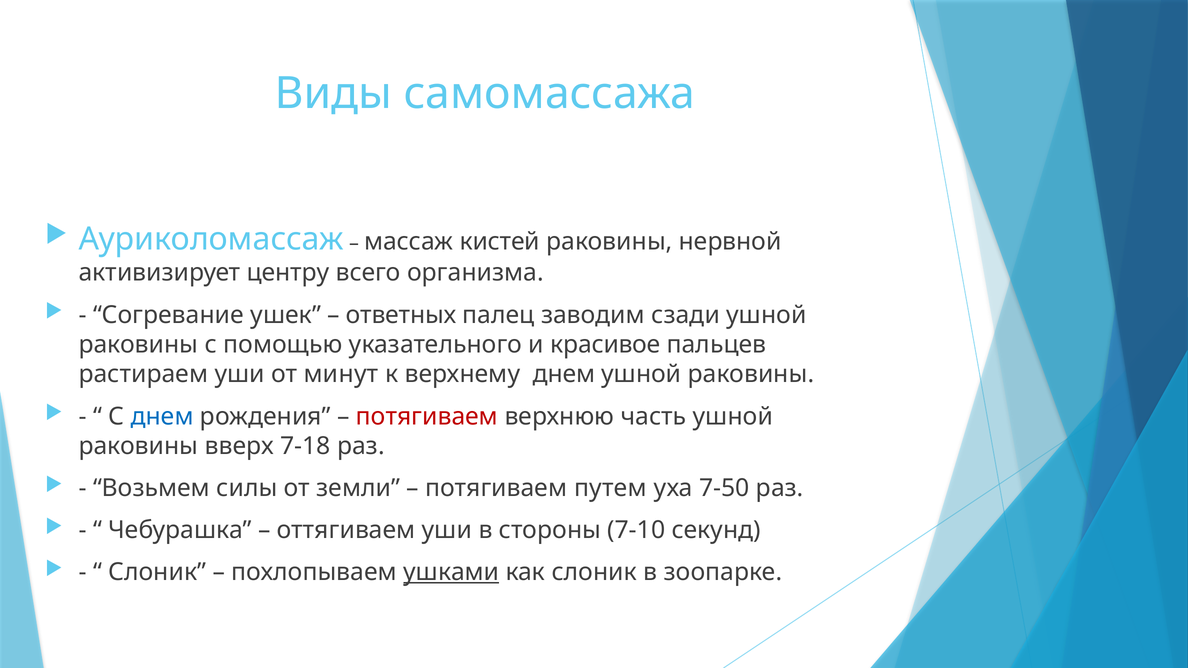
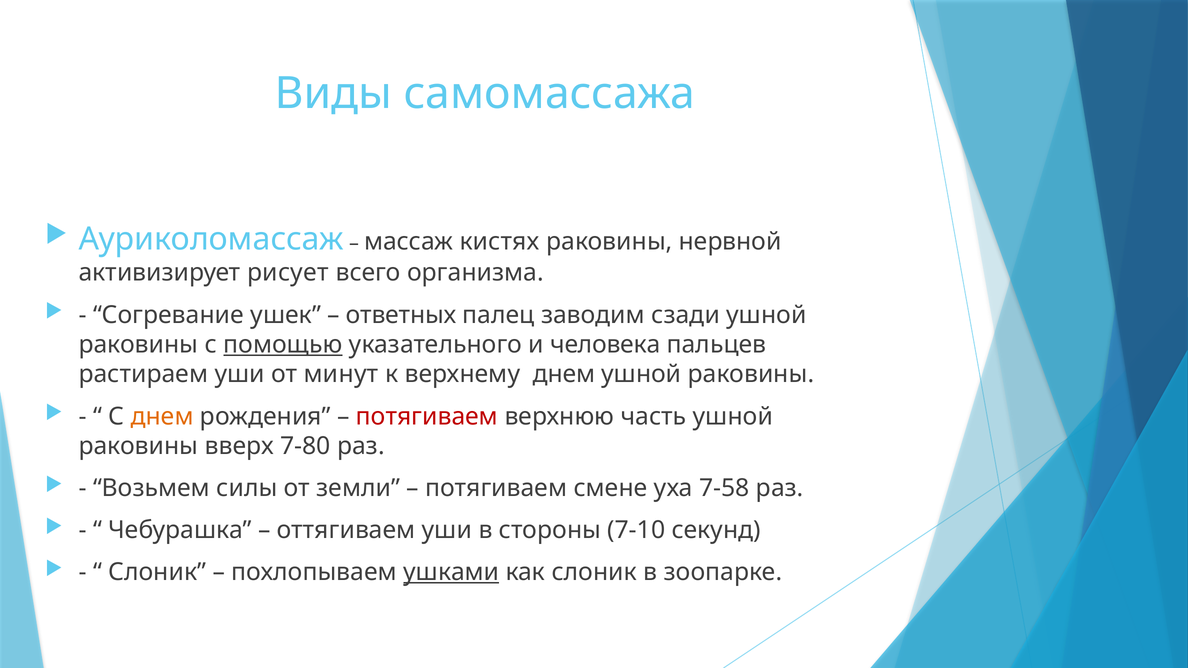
кистей: кистей -> кистях (500, 242)
центру: центру -> рисует (288, 273)
помощью underline: none -> present (283, 345)
красивое: красивое -> человека (605, 345)
днем colour: blue -> orange (162, 416)
7-18: 7-18 -> 7-80 (305, 446)
путем: путем -> смене (611, 488)
7-50: 7-50 -> 7-58 (724, 488)
